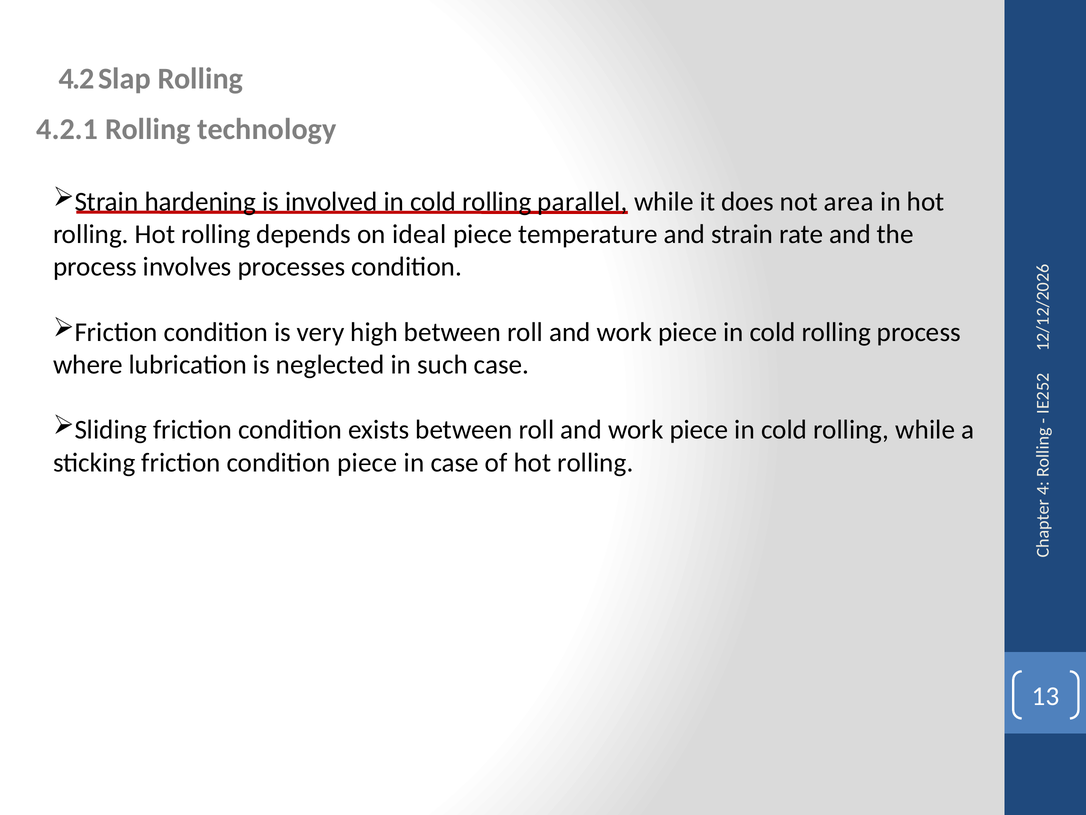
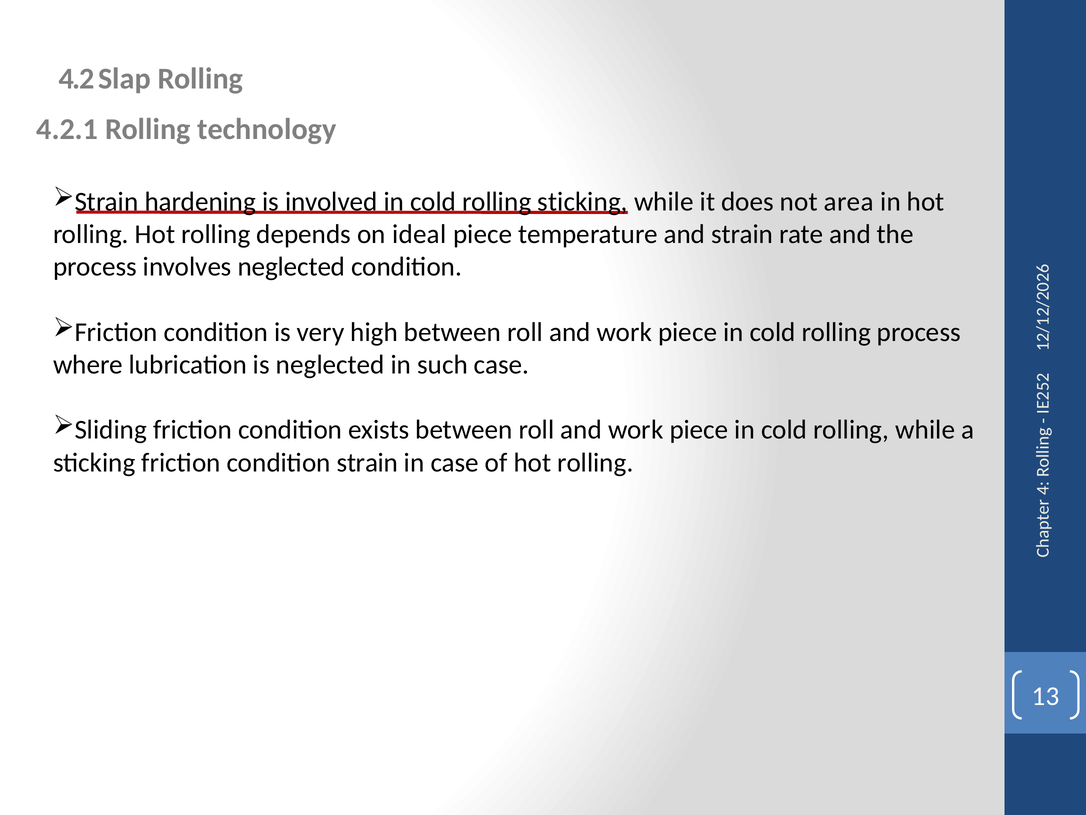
rolling parallel: parallel -> sticking (583, 202)
involves processes: processes -> neglected (291, 267)
condition piece: piece -> strain (367, 462)
